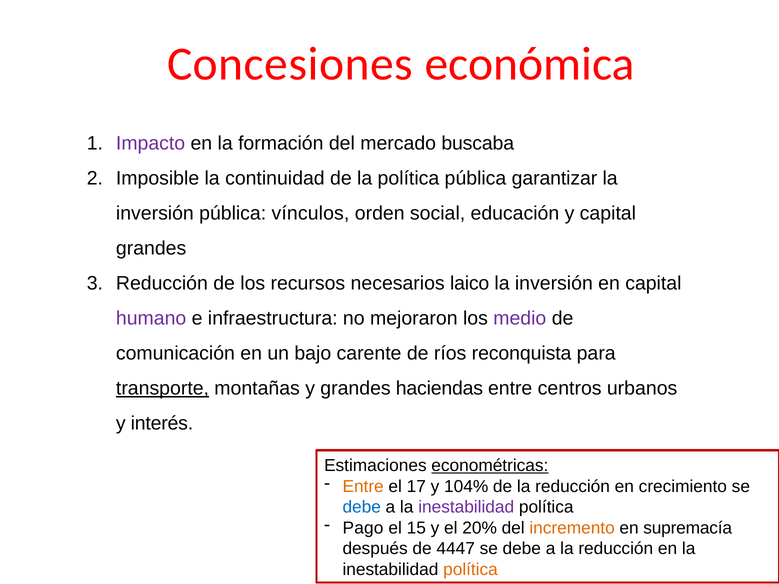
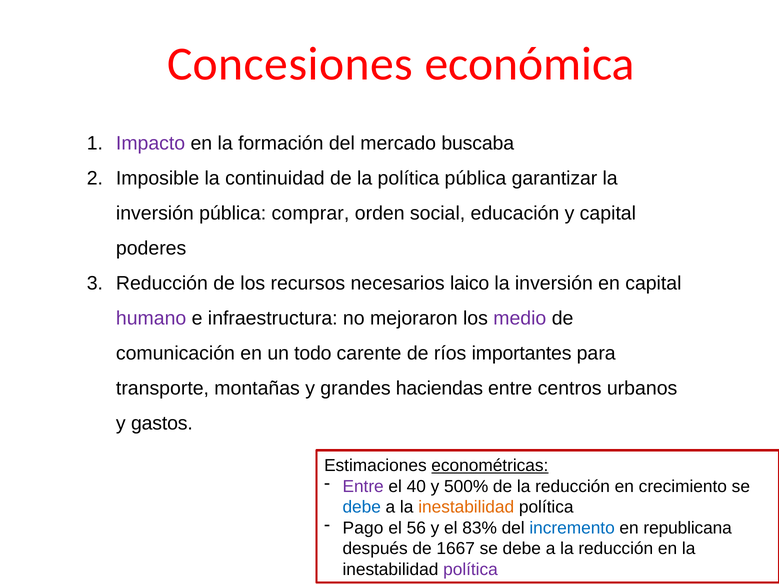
vínculos: vínculos -> comprar (310, 213)
grandes: grandes -> poderes (151, 248)
bajo: bajo -> todo (313, 354)
reconquista: reconquista -> importantes (522, 354)
transporte underline: present -> none (162, 389)
interés: interés -> gastos (162, 424)
Entre colour: orange -> purple (363, 487)
17: 17 -> 40 (416, 487)
104%: 104% -> 500% (466, 487)
inestabilidad colour: purple -> orange (466, 507)
15: 15 -> 56 (416, 528)
20%: 20% -> 83% (480, 528)
incremento colour: orange -> blue (572, 528)
supremacía: supremacía -> republicana (688, 528)
4447: 4447 -> 1667 (456, 549)
política colour: orange -> purple (470, 570)
